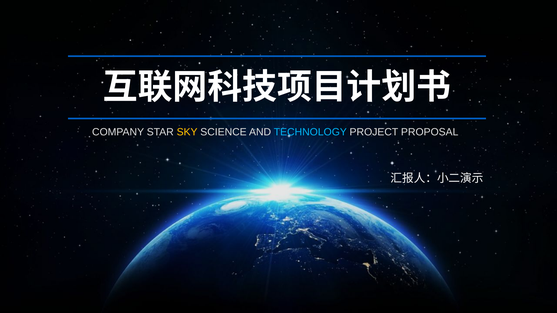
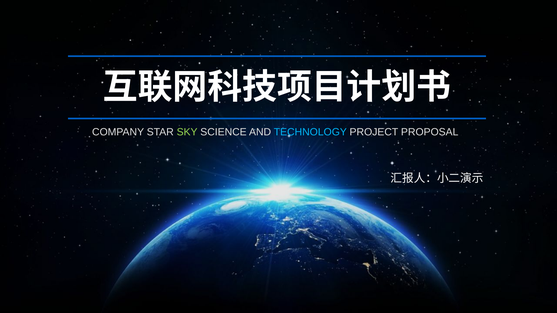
SKY colour: yellow -> light green (187, 132)
